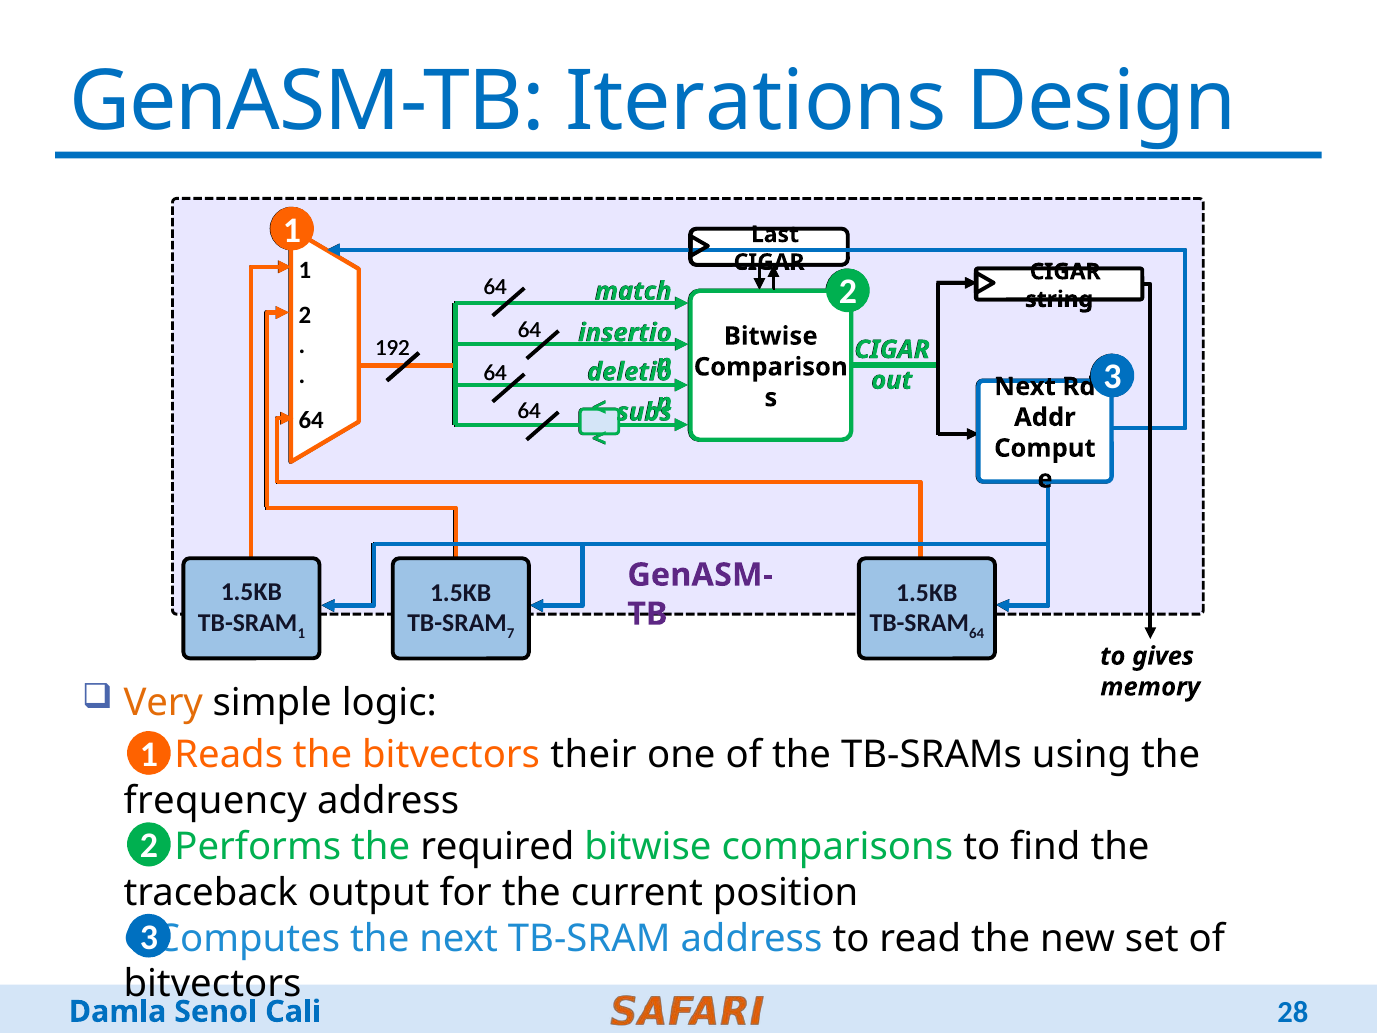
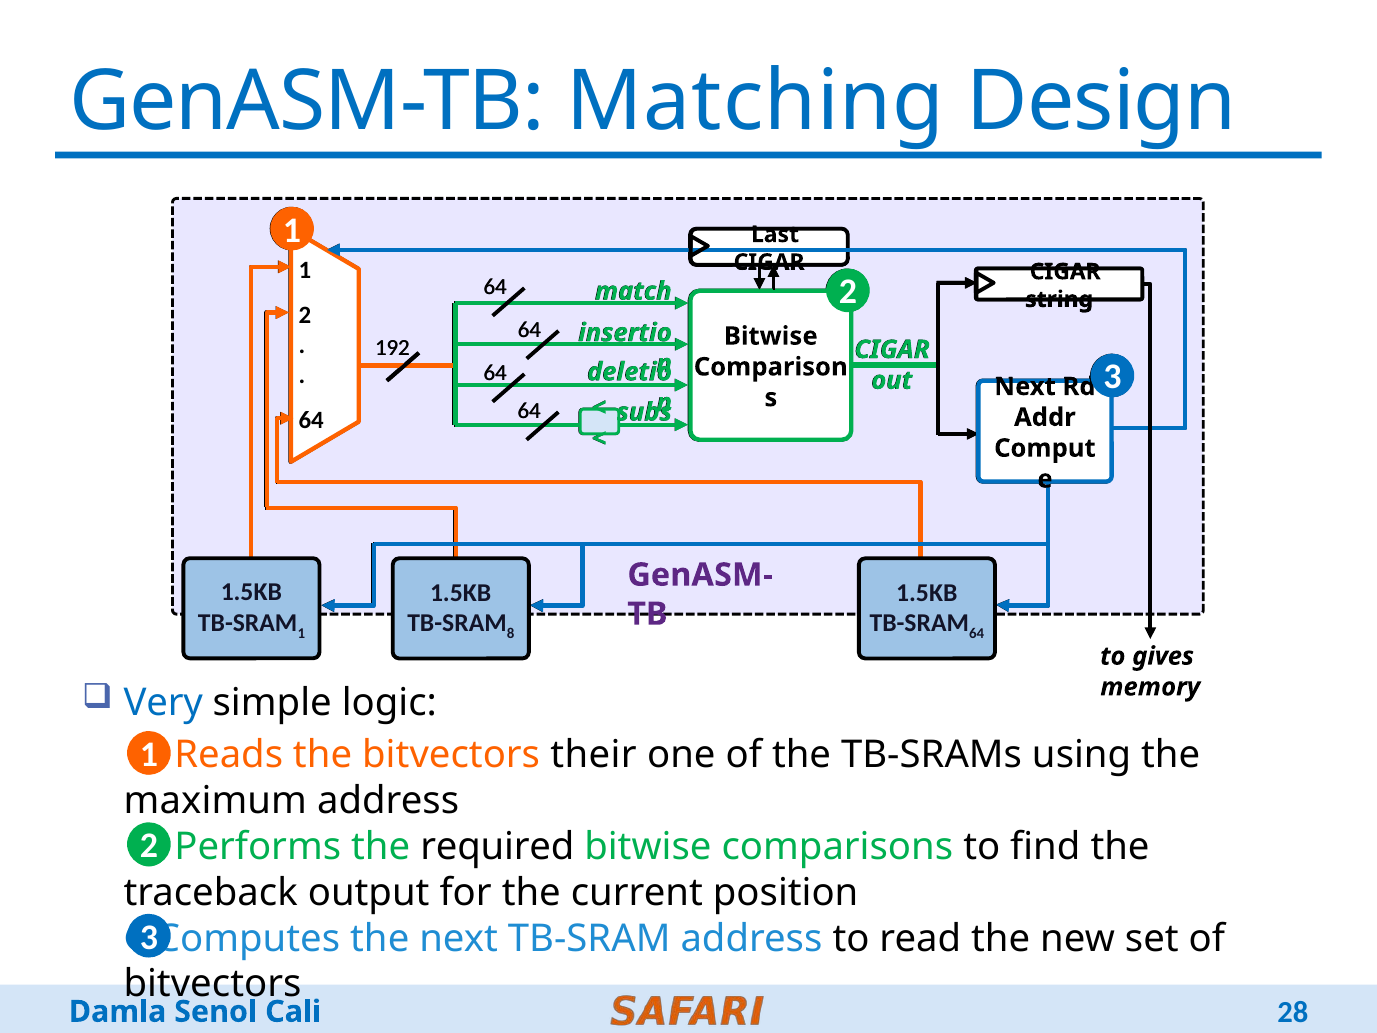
Iterations: Iterations -> Matching (755, 102)
7: 7 -> 8 (511, 633)
Very colour: orange -> blue (163, 703)
frequency: frequency -> maximum (215, 800)
